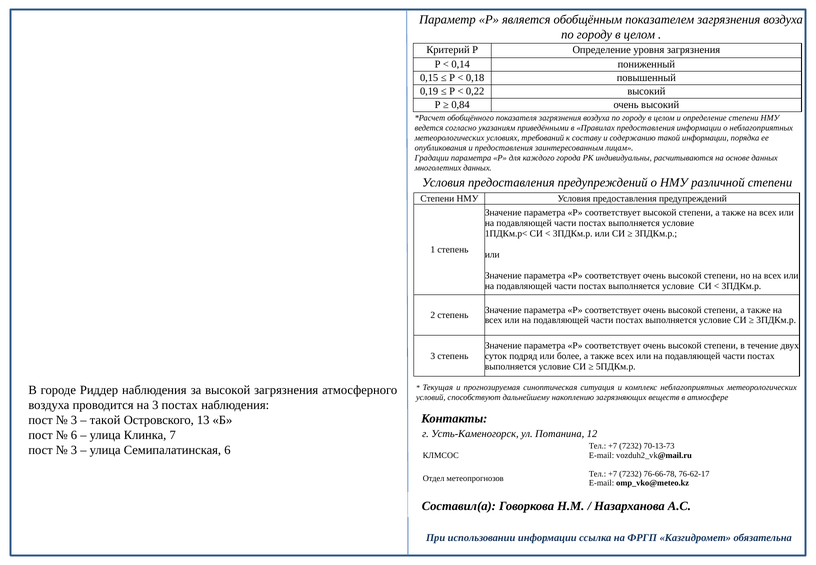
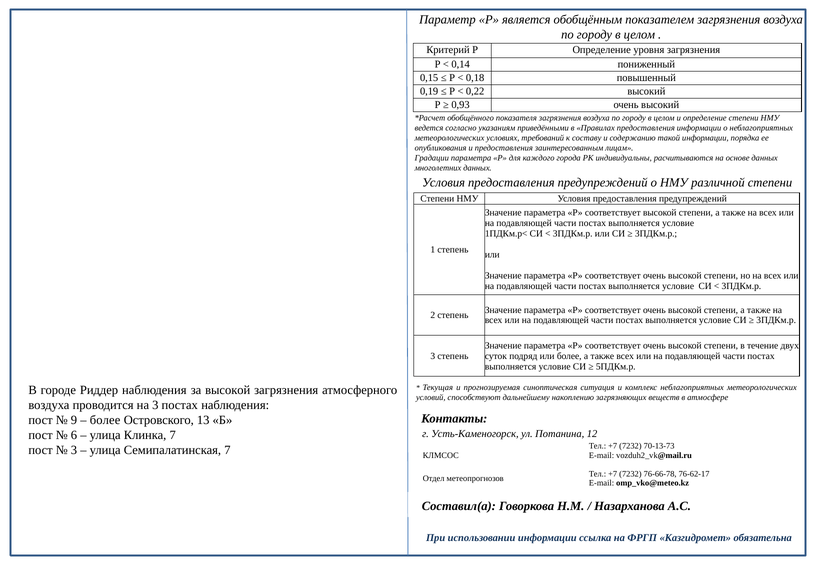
0,84: 0,84 -> 0,93 (461, 105)
3: 3 -> 9 (74, 420)
такой: такой -> более (105, 420)
Семипалатинская 6: 6 -> 7 (227, 450)
